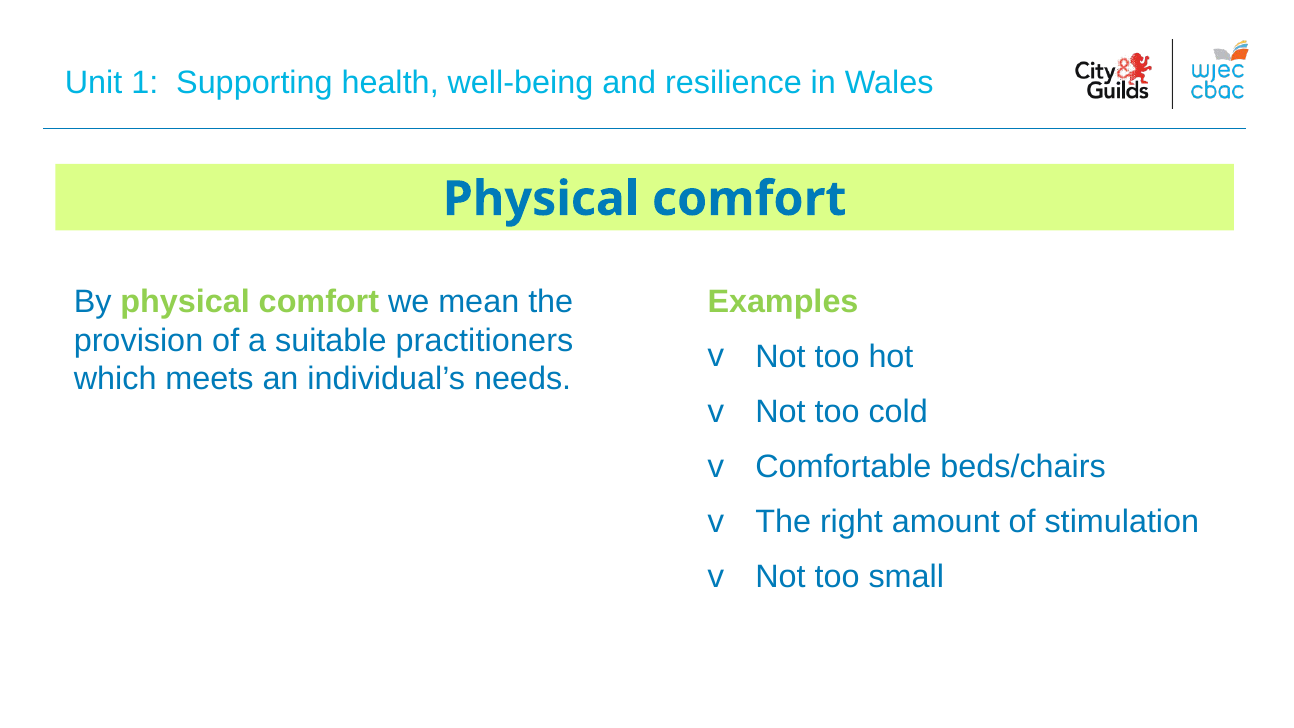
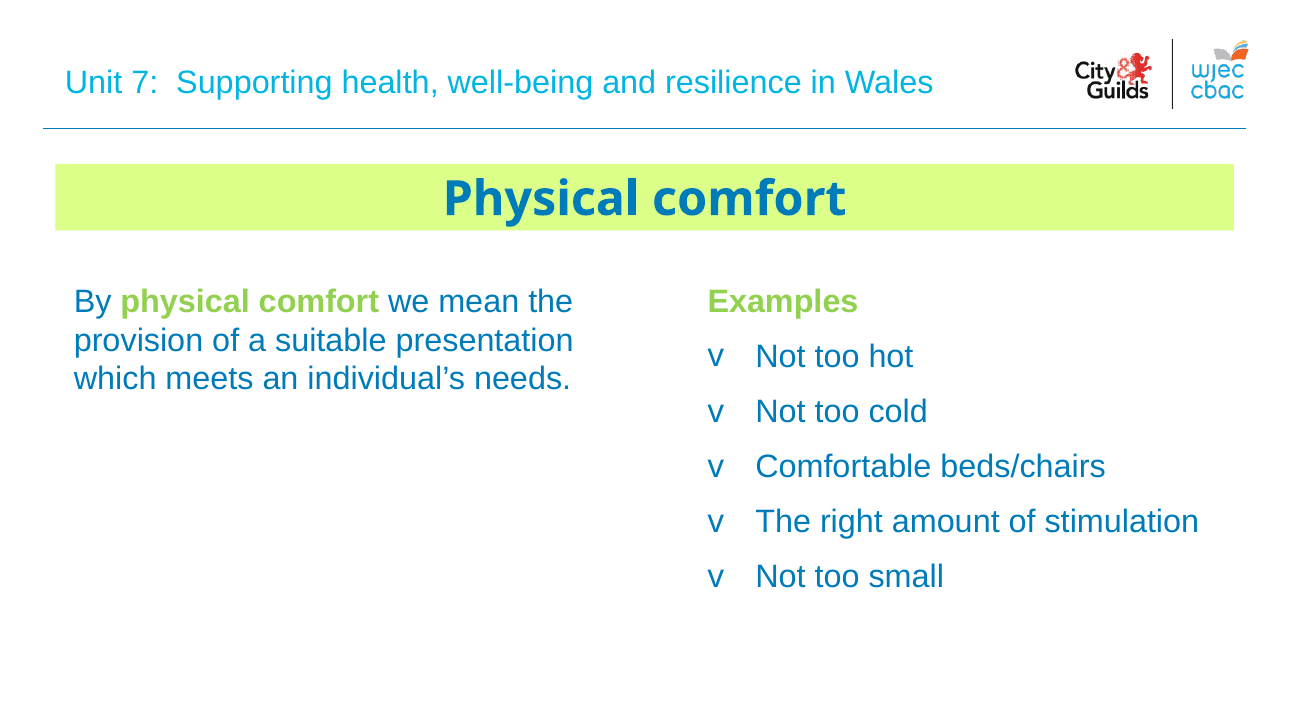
1: 1 -> 7 (145, 83)
practitioners: practitioners -> presentation (485, 340)
